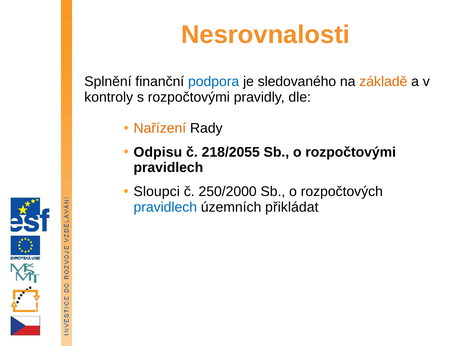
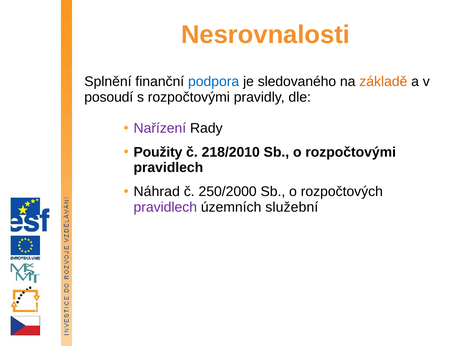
kontroly: kontroly -> posoudí (109, 97)
Nařízení colour: orange -> purple (160, 128)
Odpisu: Odpisu -> Použity (158, 152)
218/2055: 218/2055 -> 218/2010 (231, 152)
Sloupci: Sloupci -> Náhrad (157, 191)
pravidlech colour: blue -> purple (165, 207)
přikládat: přikládat -> služební (292, 207)
